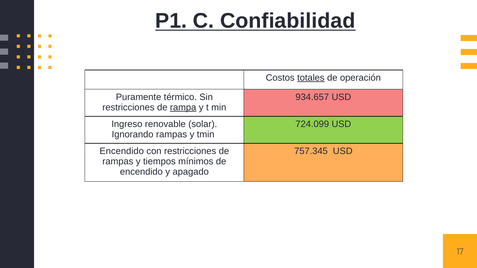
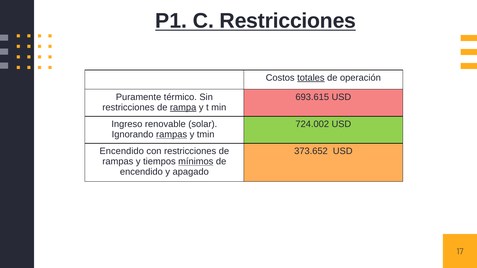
C Confiabilidad: Confiabilidad -> Restricciones (288, 21)
934.657: 934.657 -> 693.615 (312, 97)
724.099: 724.099 -> 724.002 (312, 124)
rampas underline: none -> present (172, 135)
757.345: 757.345 -> 373.652 (311, 151)
mínimos underline: none -> present (196, 162)
